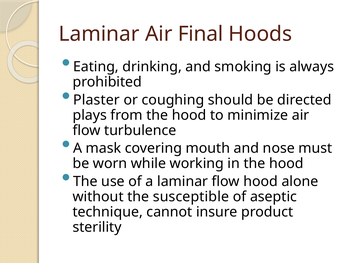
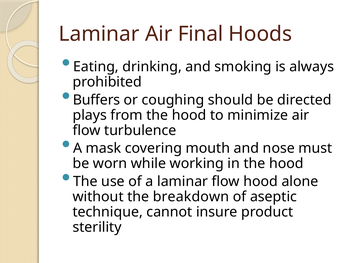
Plaster: Plaster -> Buffers (97, 100)
susceptible: susceptible -> breakdown (191, 197)
